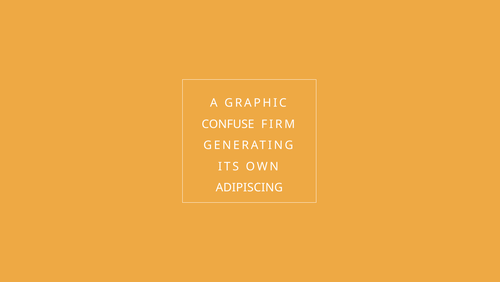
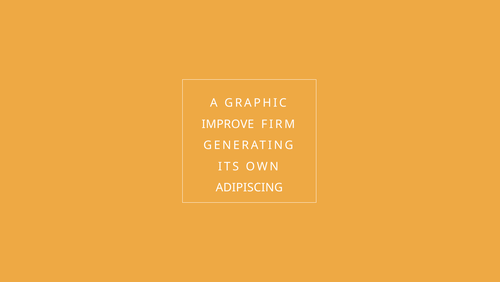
CONFUSE: CONFUSE -> IMPROVE (228, 124)
